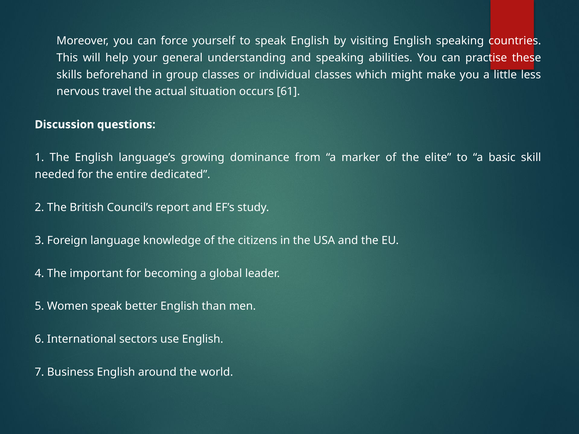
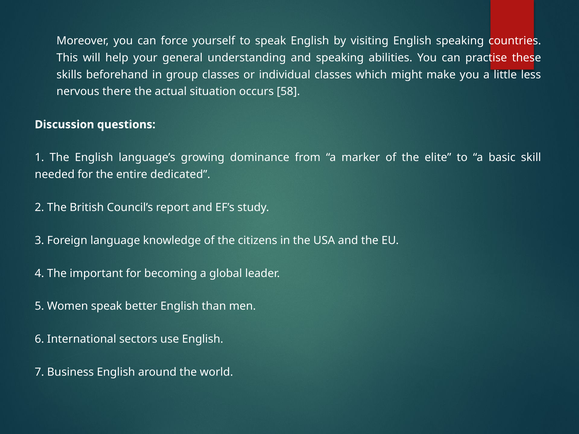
travel: travel -> there (117, 92)
61: 61 -> 58 (288, 92)
